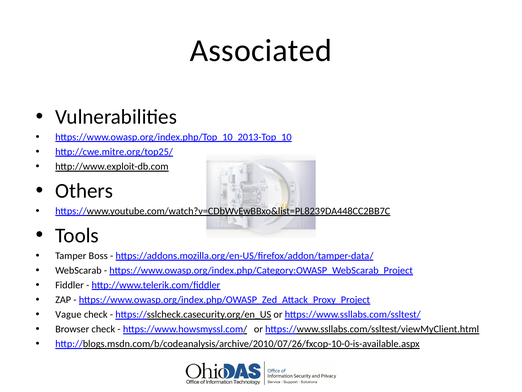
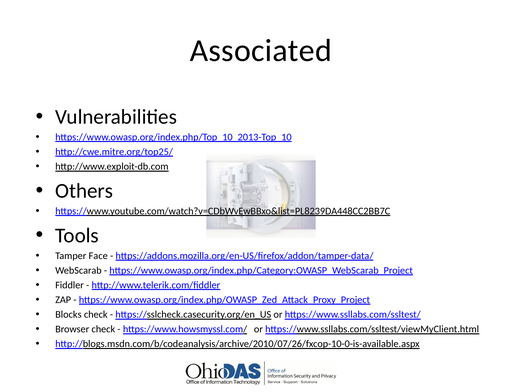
Boss: Boss -> Face (98, 255)
Vague: Vague -> Blocks (68, 314)
